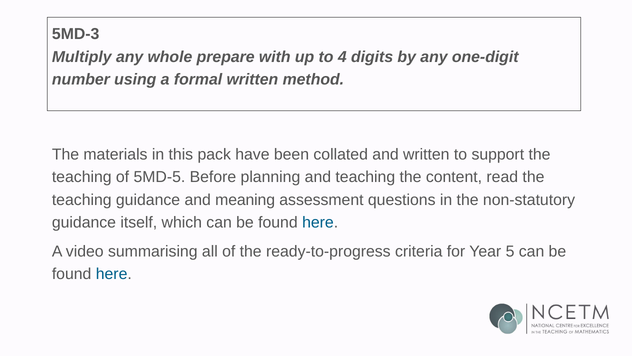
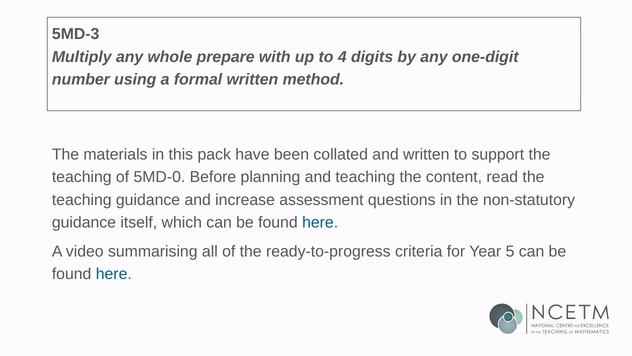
5MD-5: 5MD-5 -> 5MD-0 (159, 177)
meaning: meaning -> increase (245, 200)
